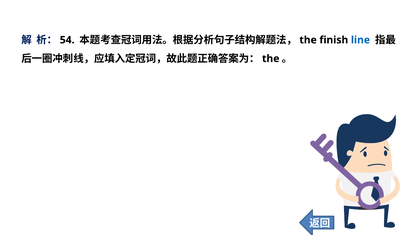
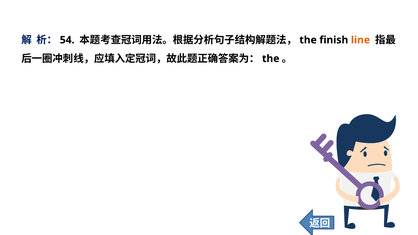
line colour: blue -> orange (360, 40)
